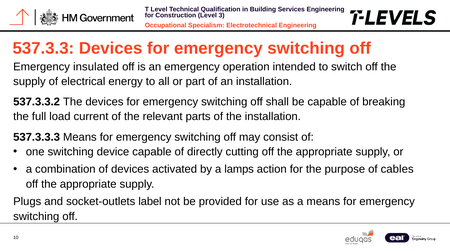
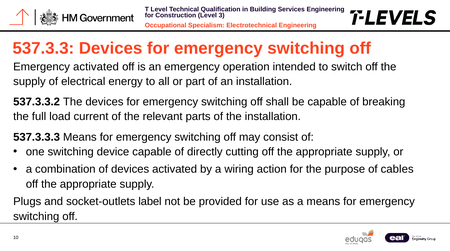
Emergency insulated: insulated -> activated (96, 67)
lamps: lamps -> wiring (239, 170)
